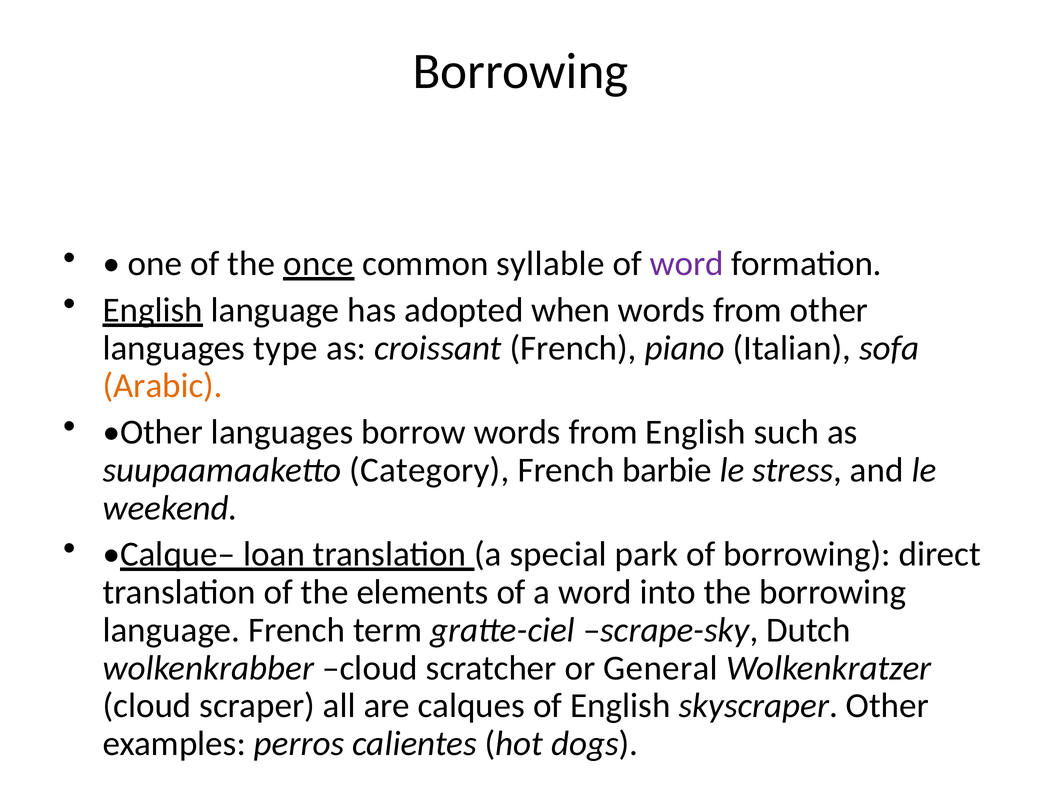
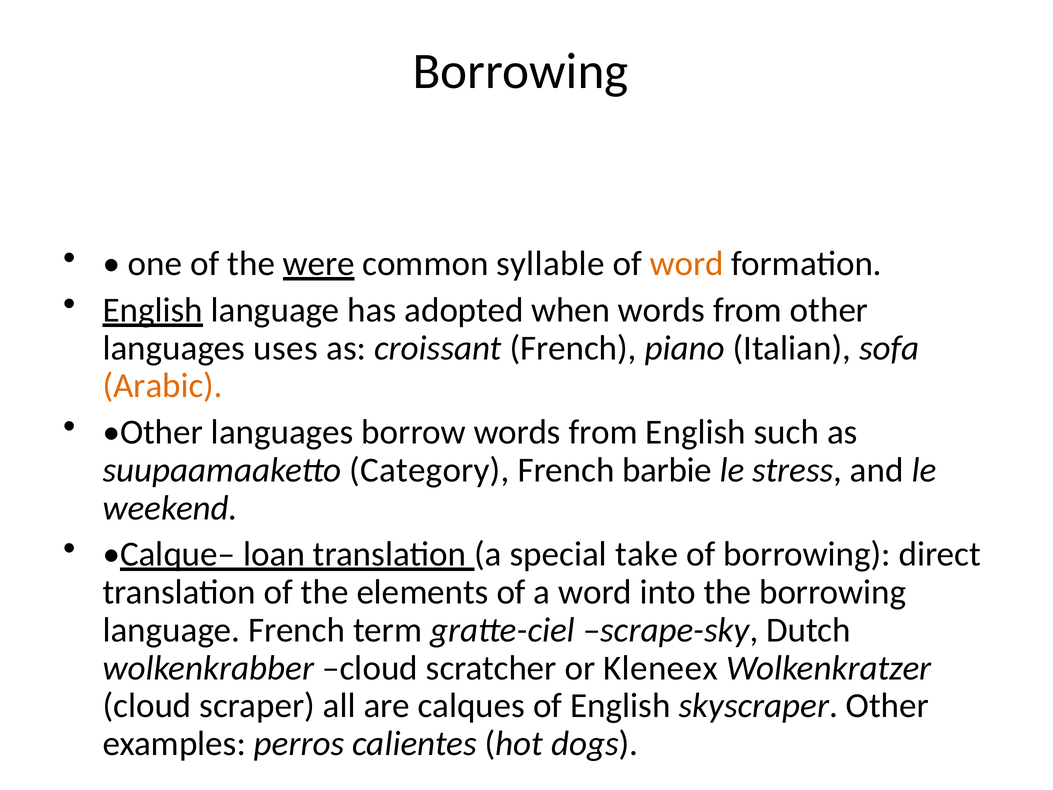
once: once -> were (319, 264)
word colour: purple -> orange (687, 264)
type: type -> uses (286, 348)
park: park -> take (646, 554)
General: General -> Kleneex (661, 668)
